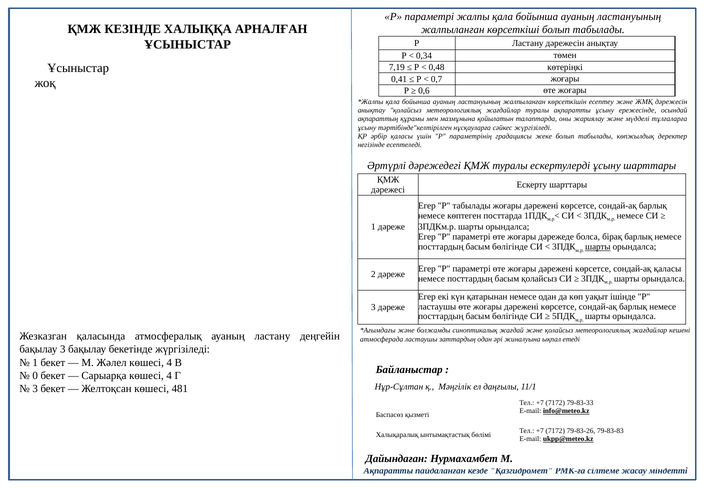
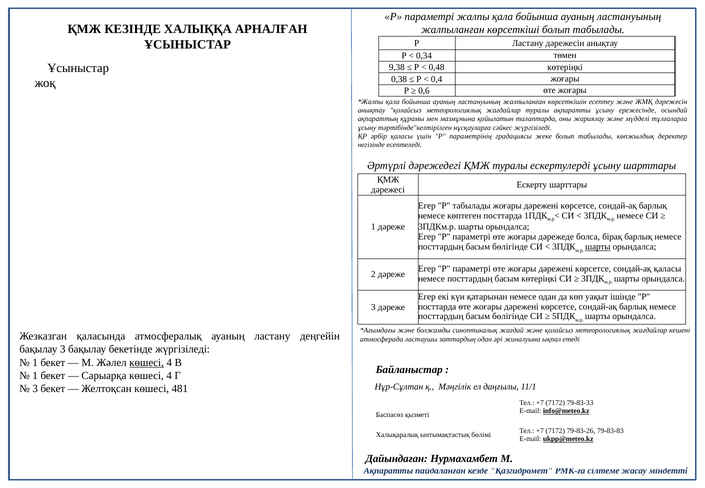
7,19: 7,19 -> 9,38 (397, 67)
0,41: 0,41 -> 0,38 (399, 79)
0,7: 0,7 -> 0,4 (437, 79)
басым қолайсыз: қолайсыз -> көтеріңкі (539, 279)
ластаушы: ластаушы -> посттарда (437, 307)
көшесі underline: none -> present (147, 362)
0: 0 -> 1 (35, 376)
